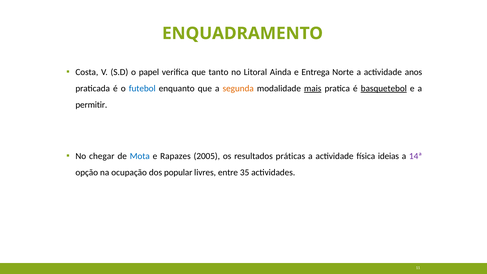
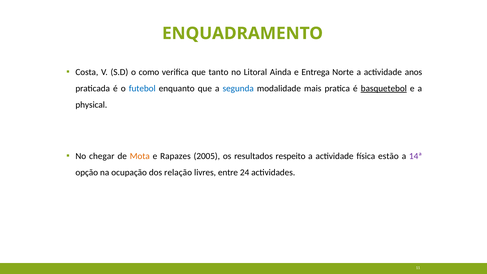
papel: papel -> como (149, 72)
segunda colour: orange -> blue (238, 88)
mais underline: present -> none (313, 88)
permitir: permitir -> physical (91, 105)
Mota colour: blue -> orange (140, 156)
práticas: práticas -> respeito (291, 156)
ideias: ideias -> estão (388, 156)
popular: popular -> relação (178, 172)
35: 35 -> 24 (245, 172)
